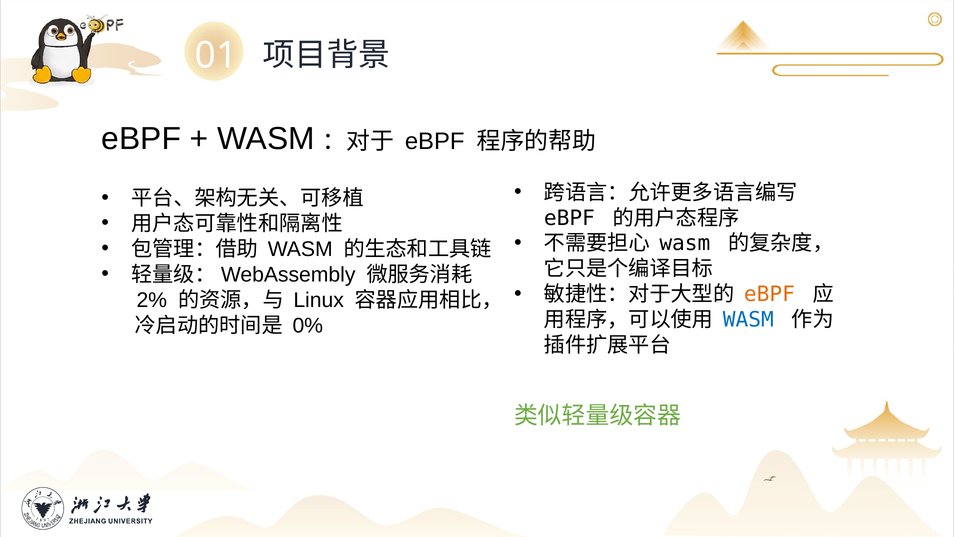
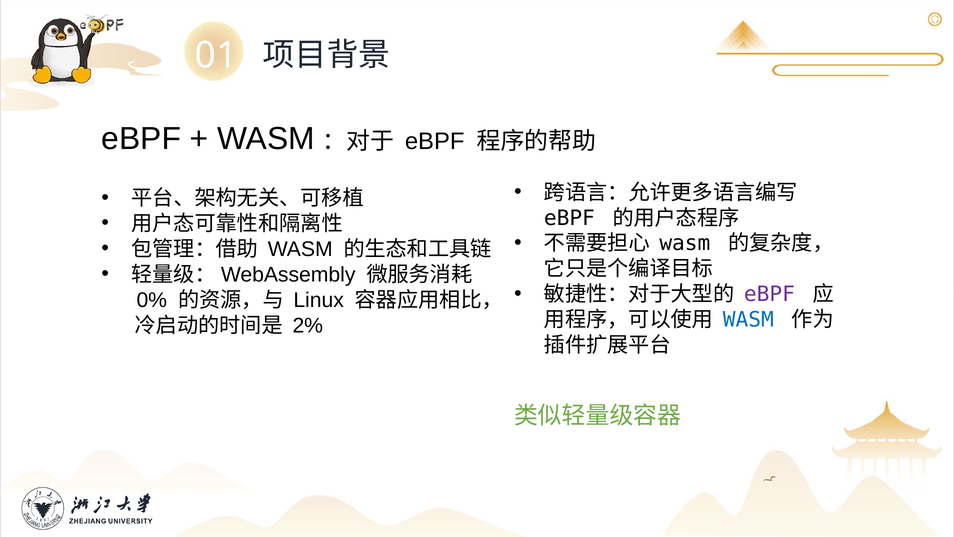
eBPF colour: orange -> purple (769, 294)
2%: 2% -> 0% (152, 300)
0%: 0% -> 2% (308, 325)
